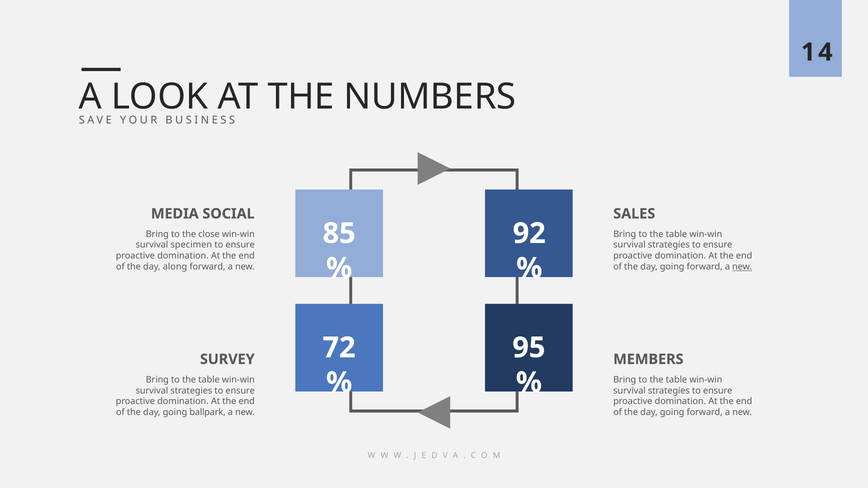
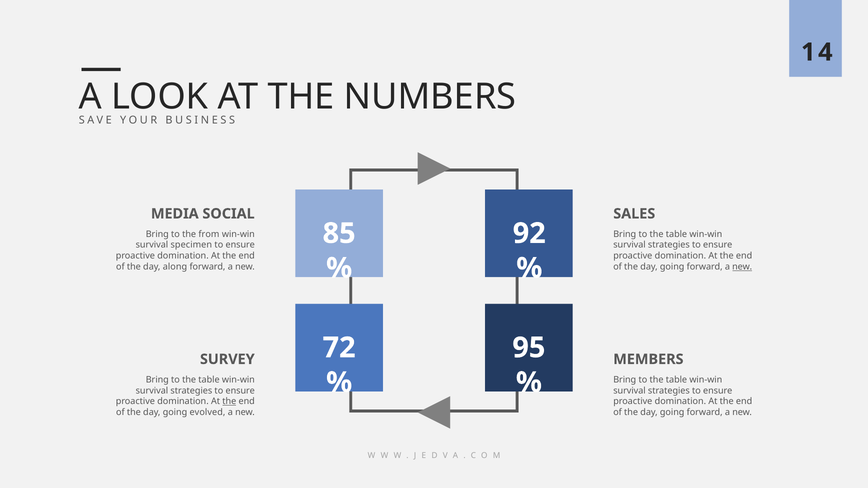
close: close -> from (209, 234)
the underline: none -> present (229, 402)
ballpark: ballpark -> evolved (207, 412)
